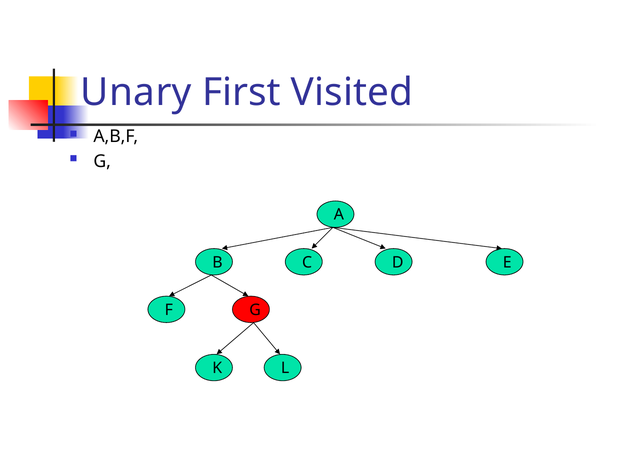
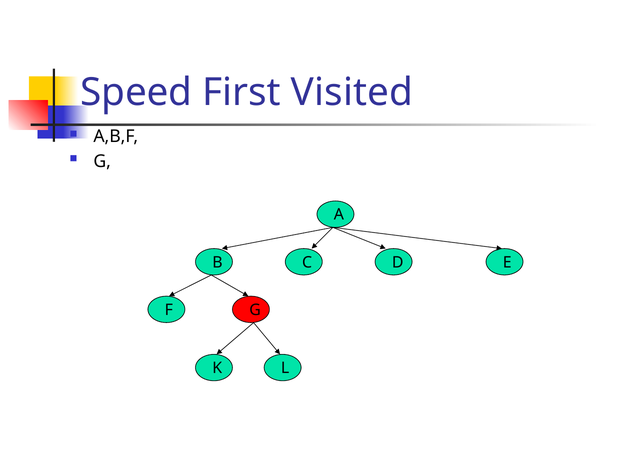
Unary: Unary -> Speed (136, 93)
